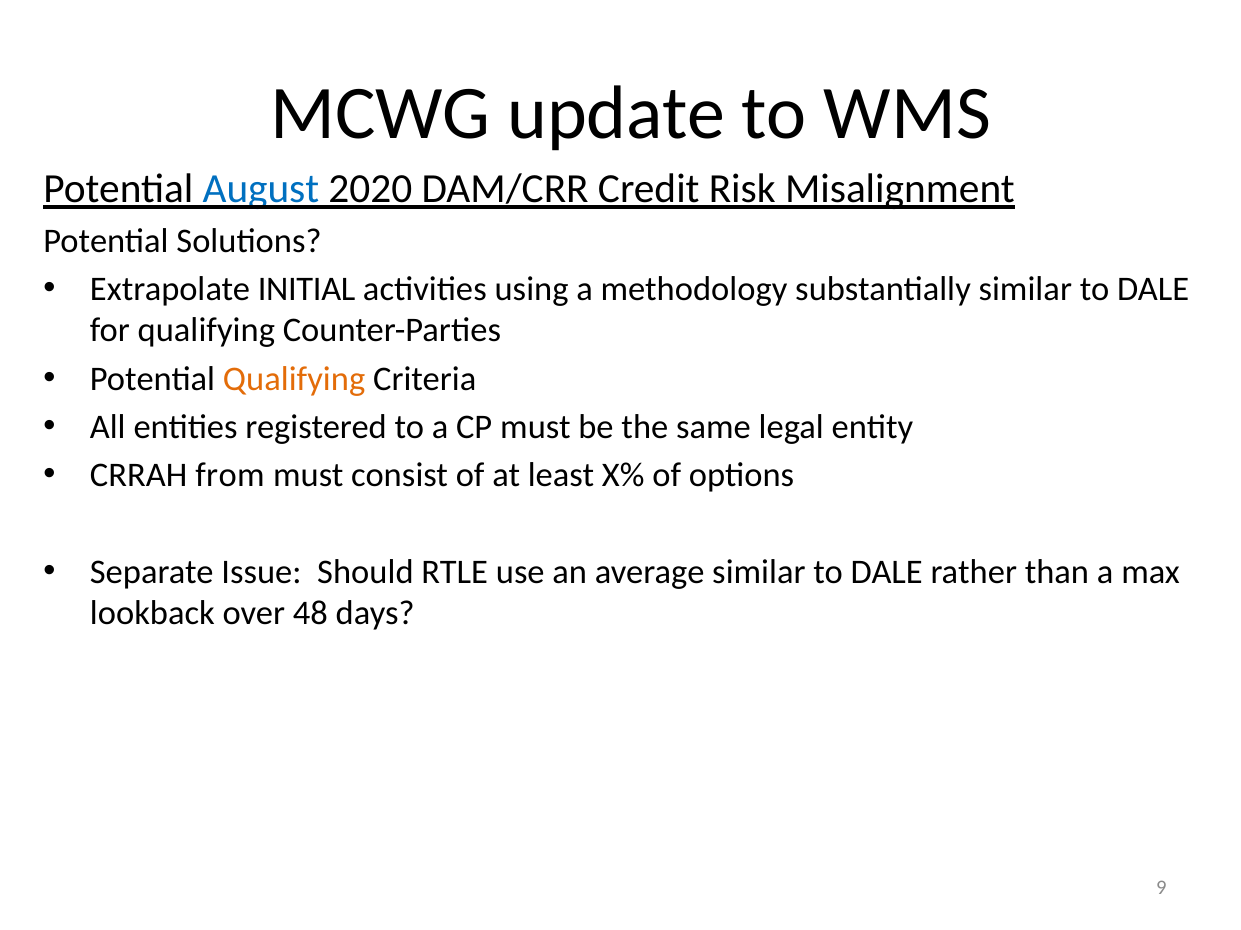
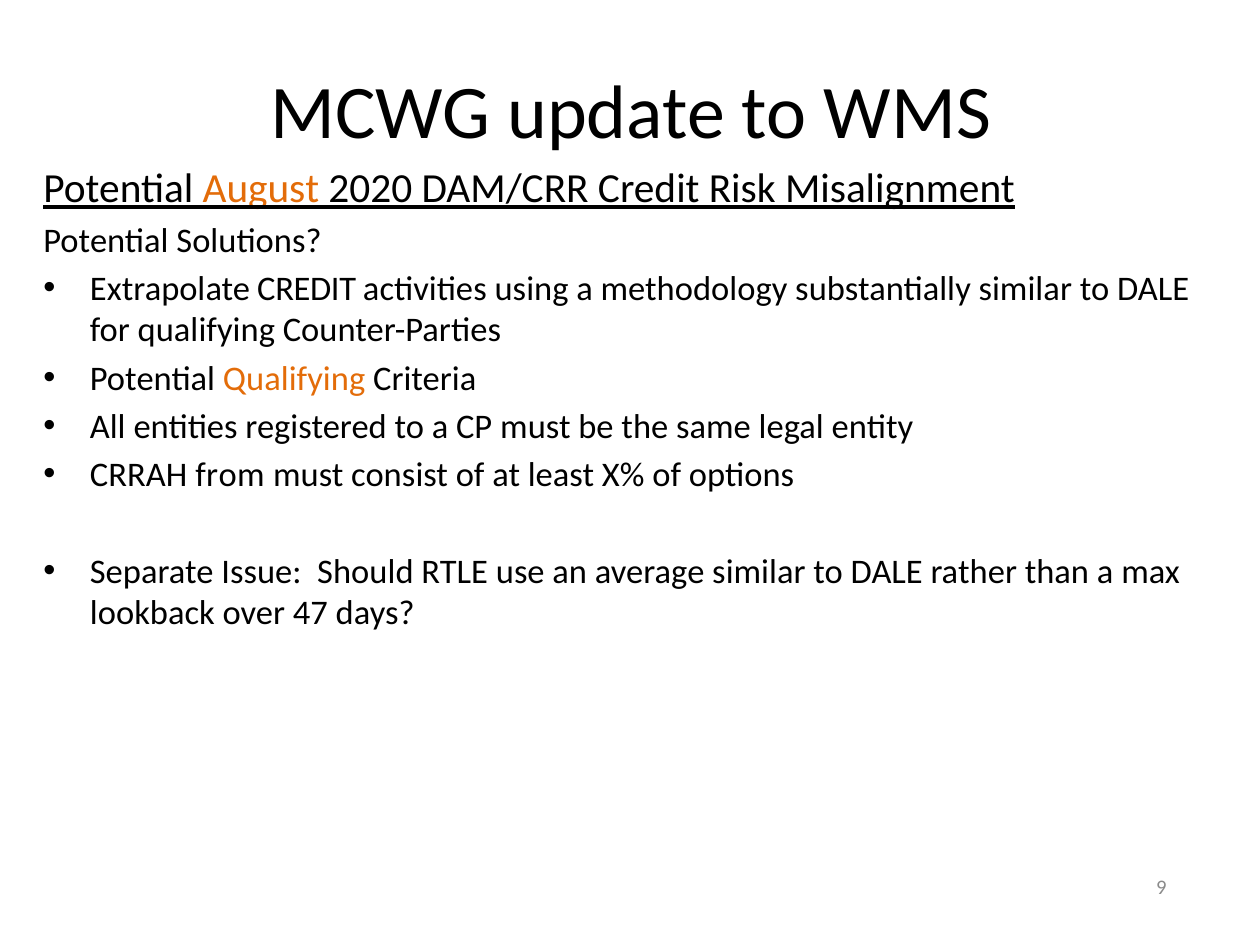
August colour: blue -> orange (261, 189)
Extrapolate INITIAL: INITIAL -> CREDIT (307, 289)
48: 48 -> 47 (310, 614)
